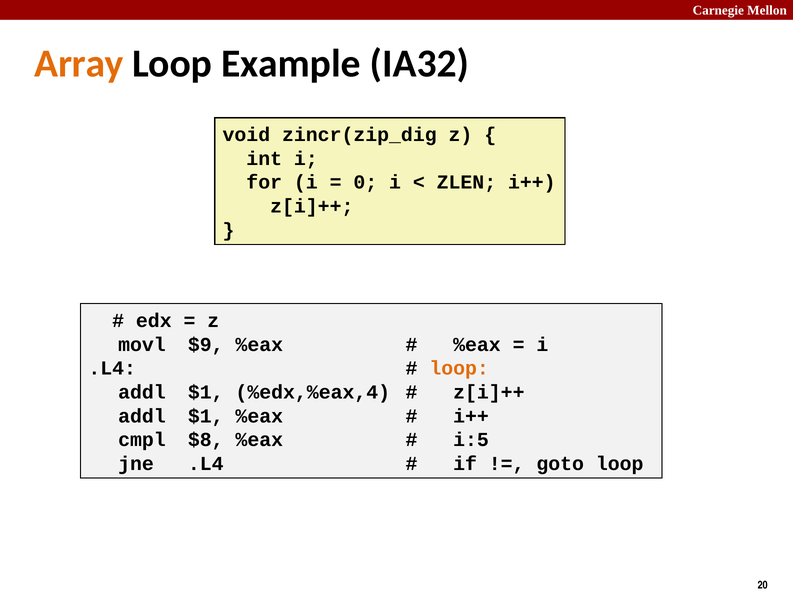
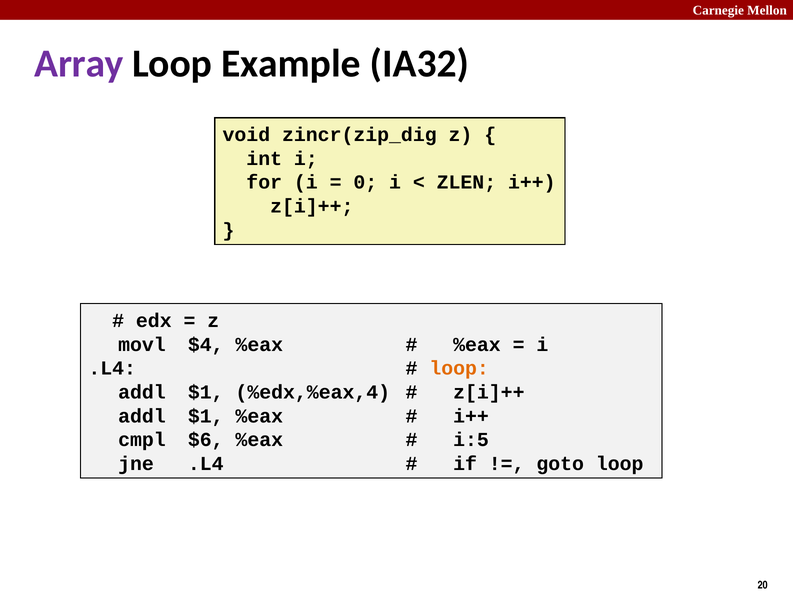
Array colour: orange -> purple (79, 64)
$9: $9 -> $4 (206, 344)
$8: $8 -> $6 (206, 440)
